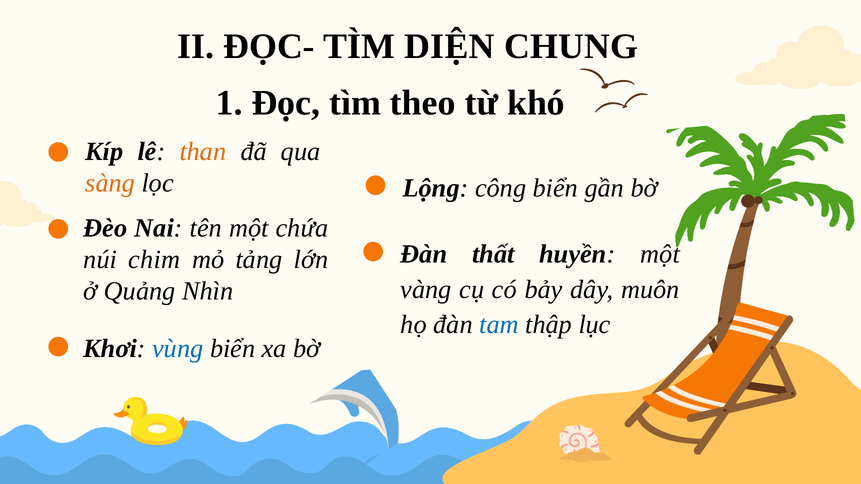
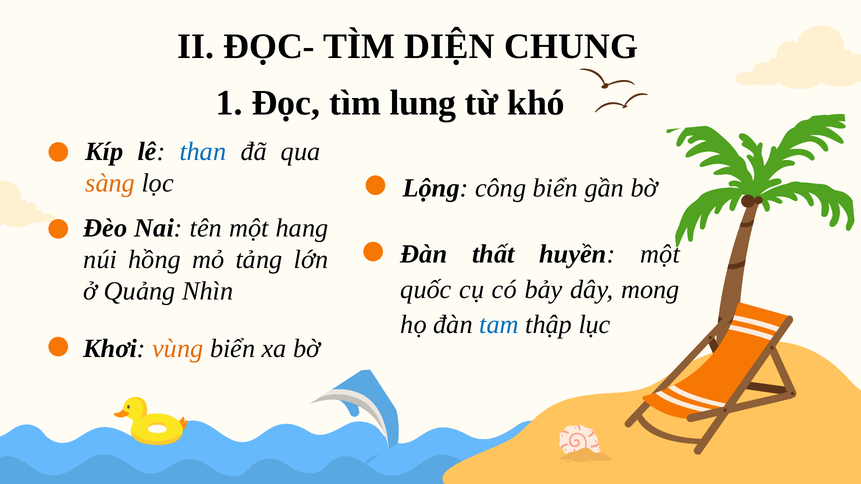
theo: theo -> lung (423, 103)
than colour: orange -> blue (203, 151)
chứa: chứa -> hang (302, 228)
chim: chim -> hồng (155, 260)
vàng: vàng -> quốc (426, 290)
muôn: muôn -> mong (650, 290)
vùng colour: blue -> orange (178, 349)
